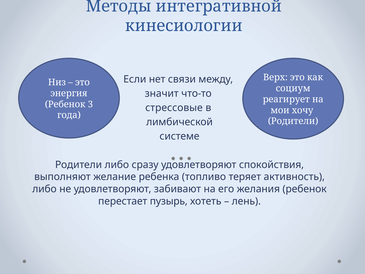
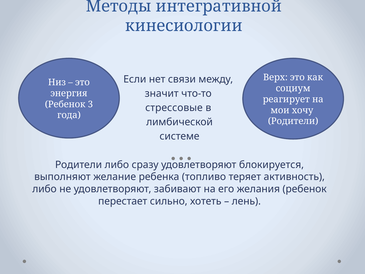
спокойствия: спокойствия -> блокируется (271, 165)
пузырь: пузырь -> сильно (169, 201)
